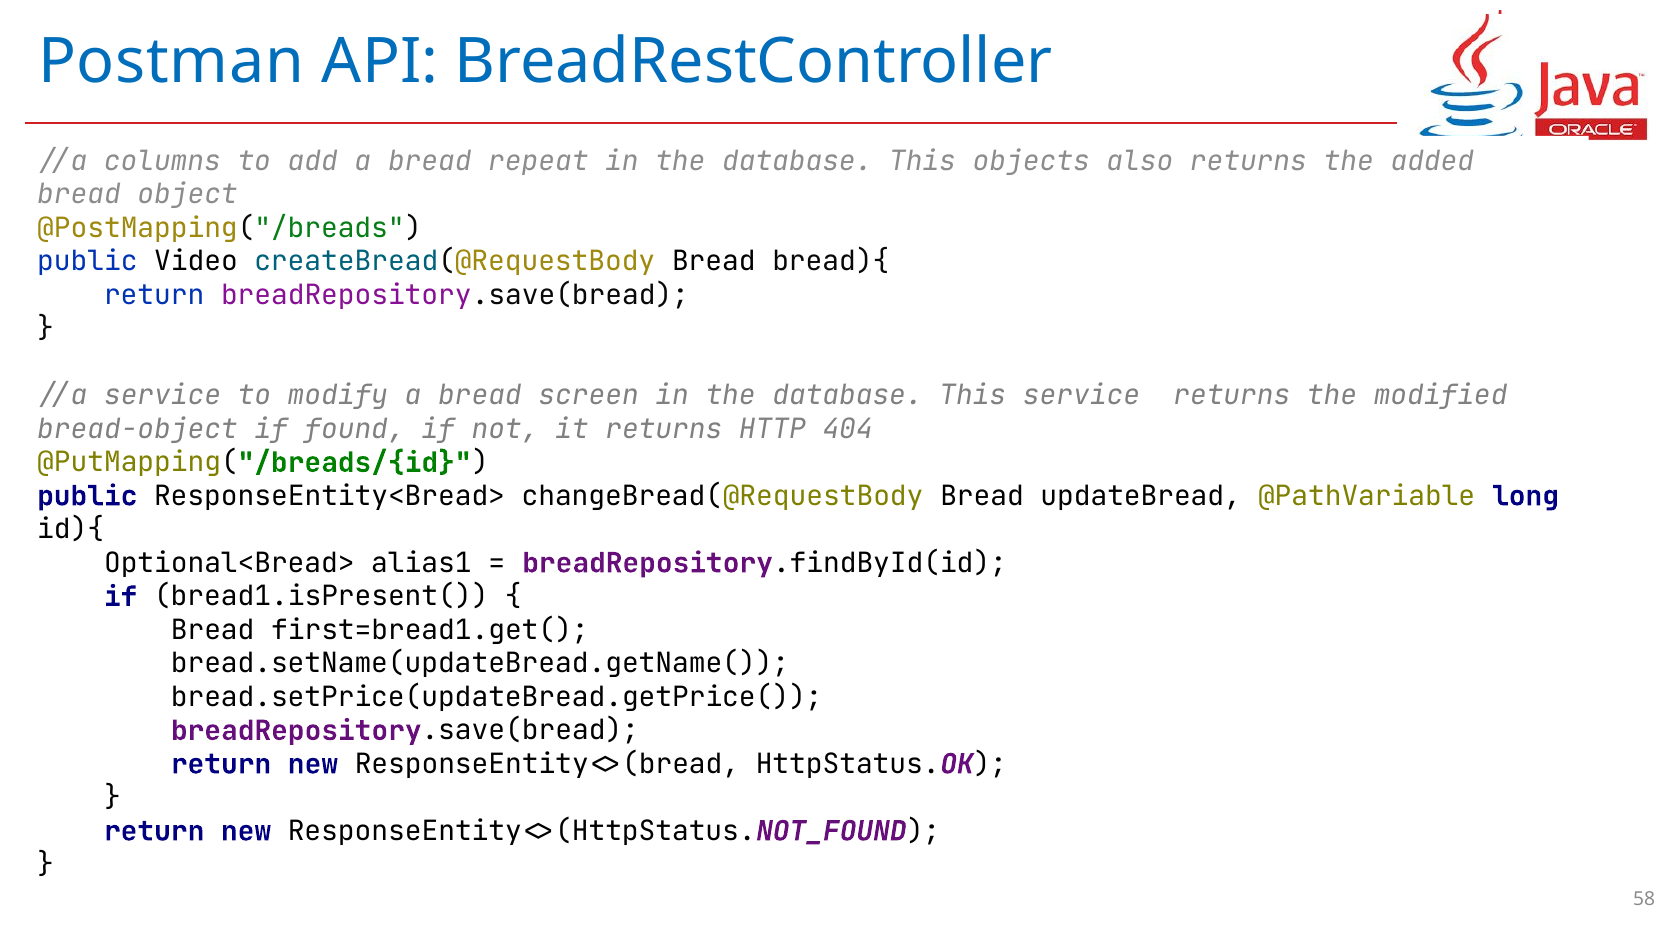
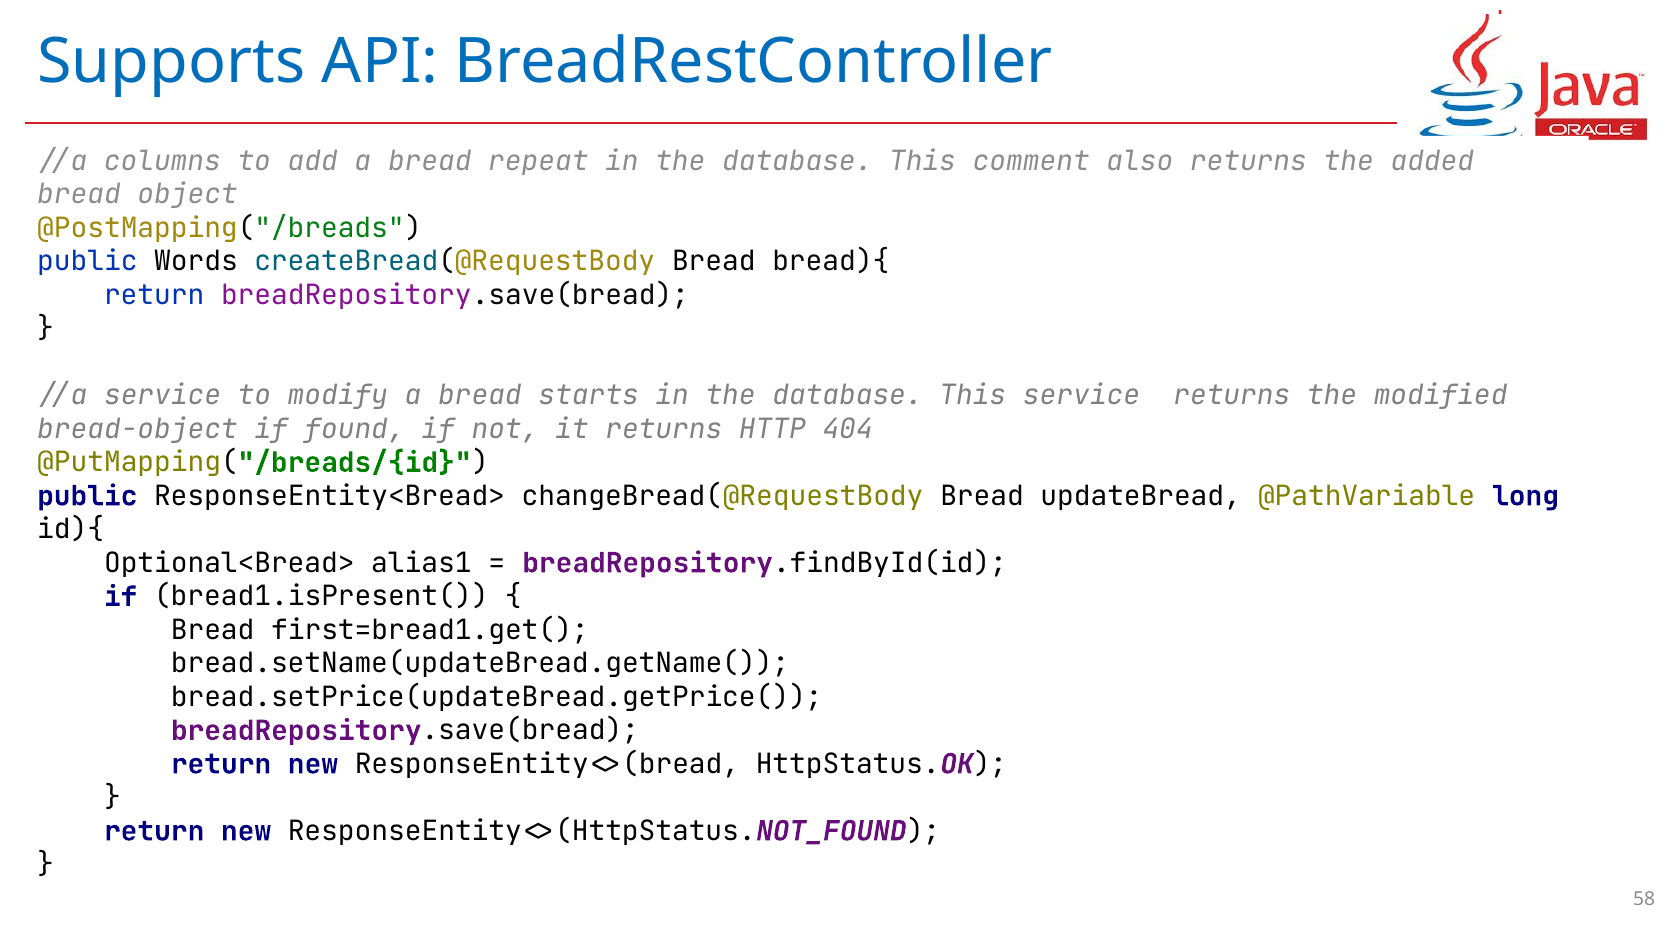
Postman: Postman -> Supports (171, 62)
objects: objects -> comment (1031, 161)
Video: Video -> Words (196, 262)
screen: screen -> starts (589, 396)
